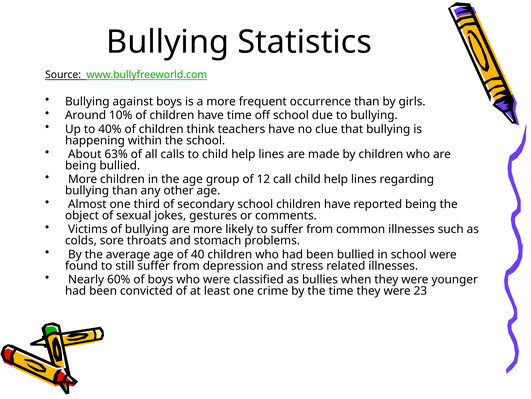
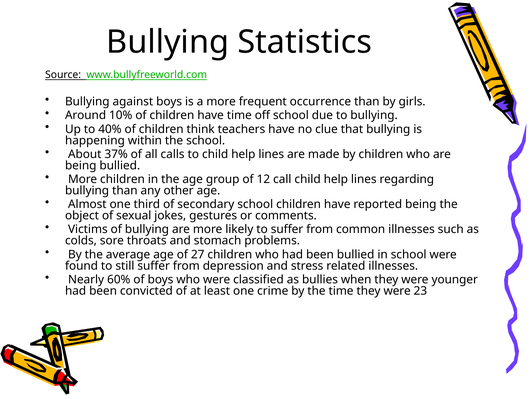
63%: 63% -> 37% (116, 154)
40: 40 -> 27 (198, 254)
